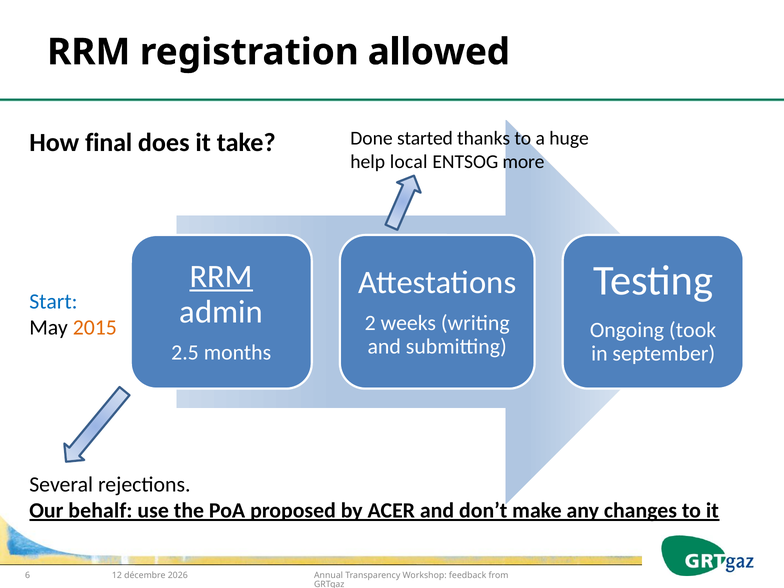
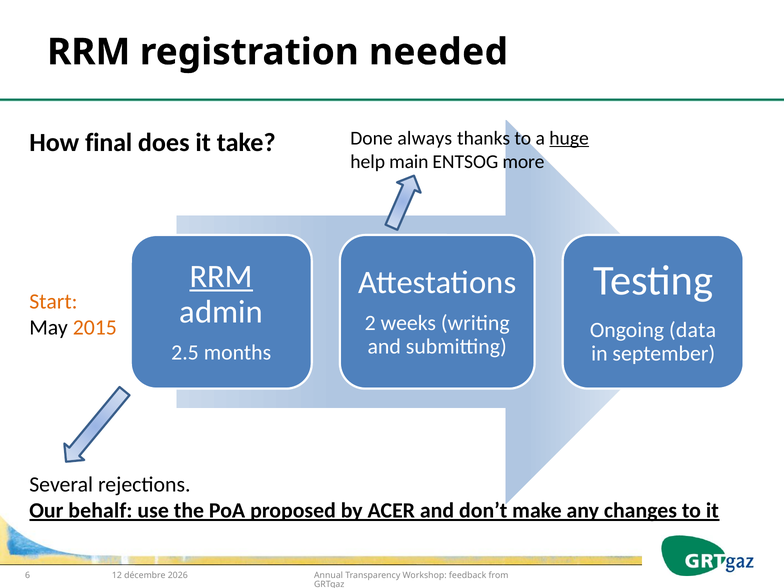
allowed: allowed -> needed (438, 52)
started: started -> always (425, 138)
huge underline: none -> present (569, 138)
local: local -> main (409, 162)
Start colour: blue -> orange (53, 302)
took: took -> data (693, 330)
